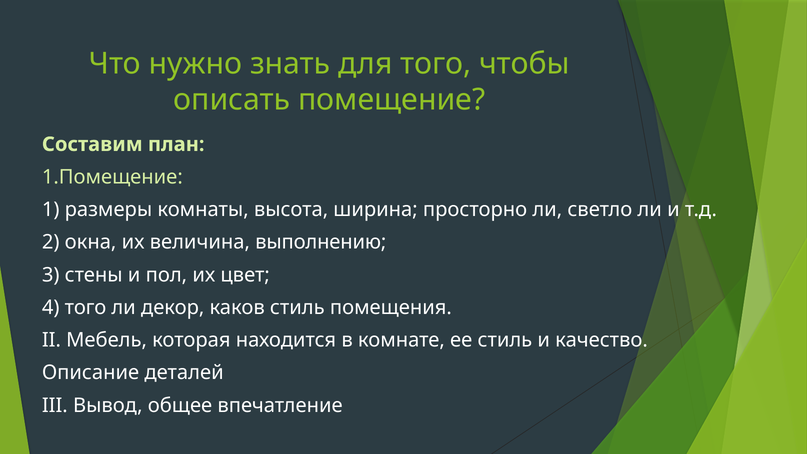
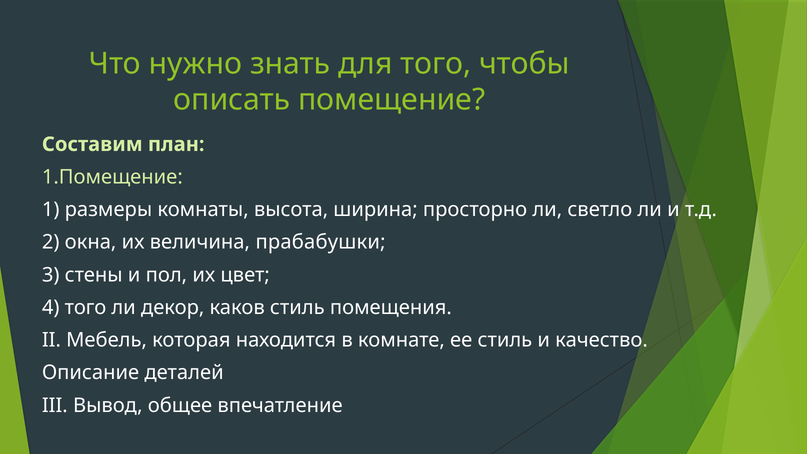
выполнению: выполнению -> прабабушки (321, 242)
